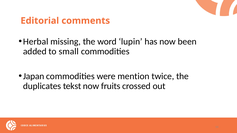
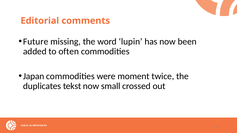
Herbal: Herbal -> Future (36, 42)
small: small -> often (69, 52)
mention: mention -> moment (134, 76)
fruits: fruits -> small (111, 86)
